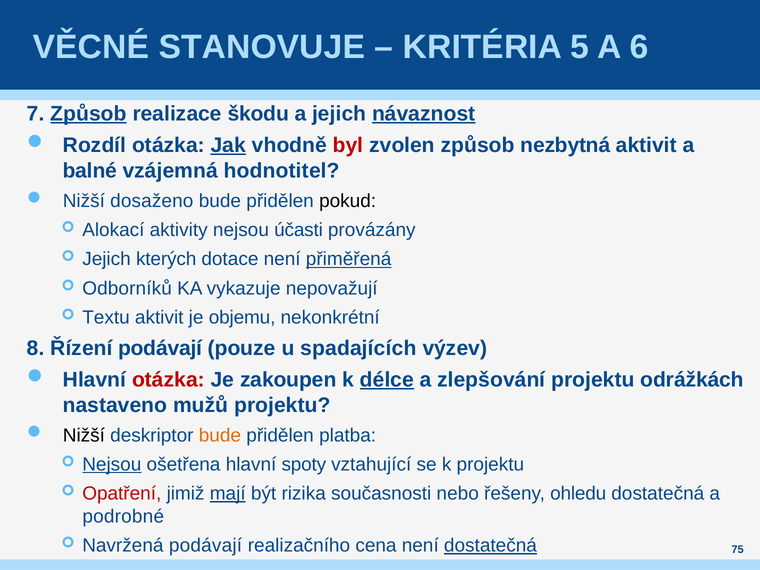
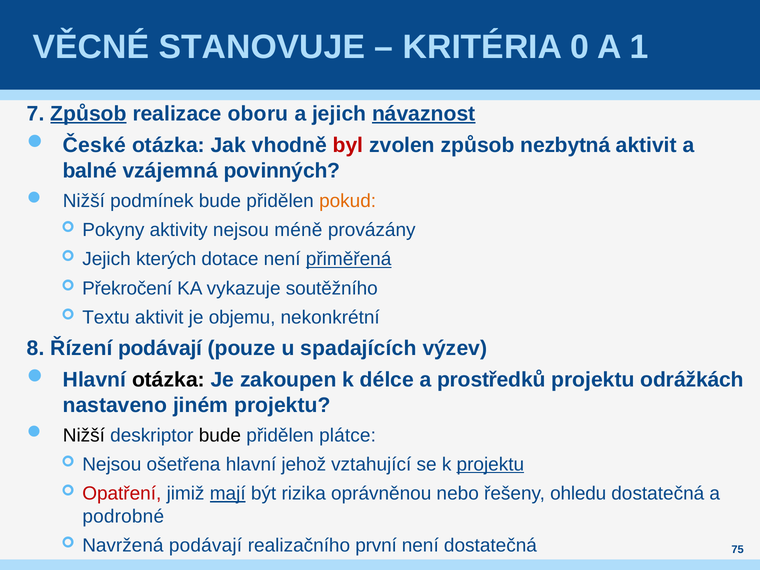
5: 5 -> 0 (580, 47)
6: 6 -> 1 (639, 47)
škodu: škodu -> oboru (258, 114)
Rozdíl: Rozdíl -> České (94, 145)
Jak underline: present -> none (228, 145)
hodnotitel: hodnotitel -> povinných (282, 171)
dosaženo: dosaženo -> podmínek (152, 201)
pokud colour: black -> orange (348, 201)
Alokací: Alokací -> Pokyny (113, 230)
účasti: účasti -> méně (298, 230)
Odborníků: Odborníků -> Překročení (127, 288)
nepovažují: nepovažují -> soutěžního (332, 288)
otázka colour: red -> black (168, 380)
délce underline: present -> none (387, 380)
zlepšování: zlepšování -> prostředků (491, 380)
mužů: mužů -> jiném (201, 405)
bude colour: orange -> black (220, 435)
platba: platba -> plátce (348, 435)
Nejsou underline: present -> none (112, 464)
spoty: spoty -> jehož (304, 464)
projektu underline: none -> present (490, 464)
současnosti: současnosti -> oprávněnou (381, 494)
cena: cena -> první (376, 546)
dostatečná underline: present -> none (490, 546)
